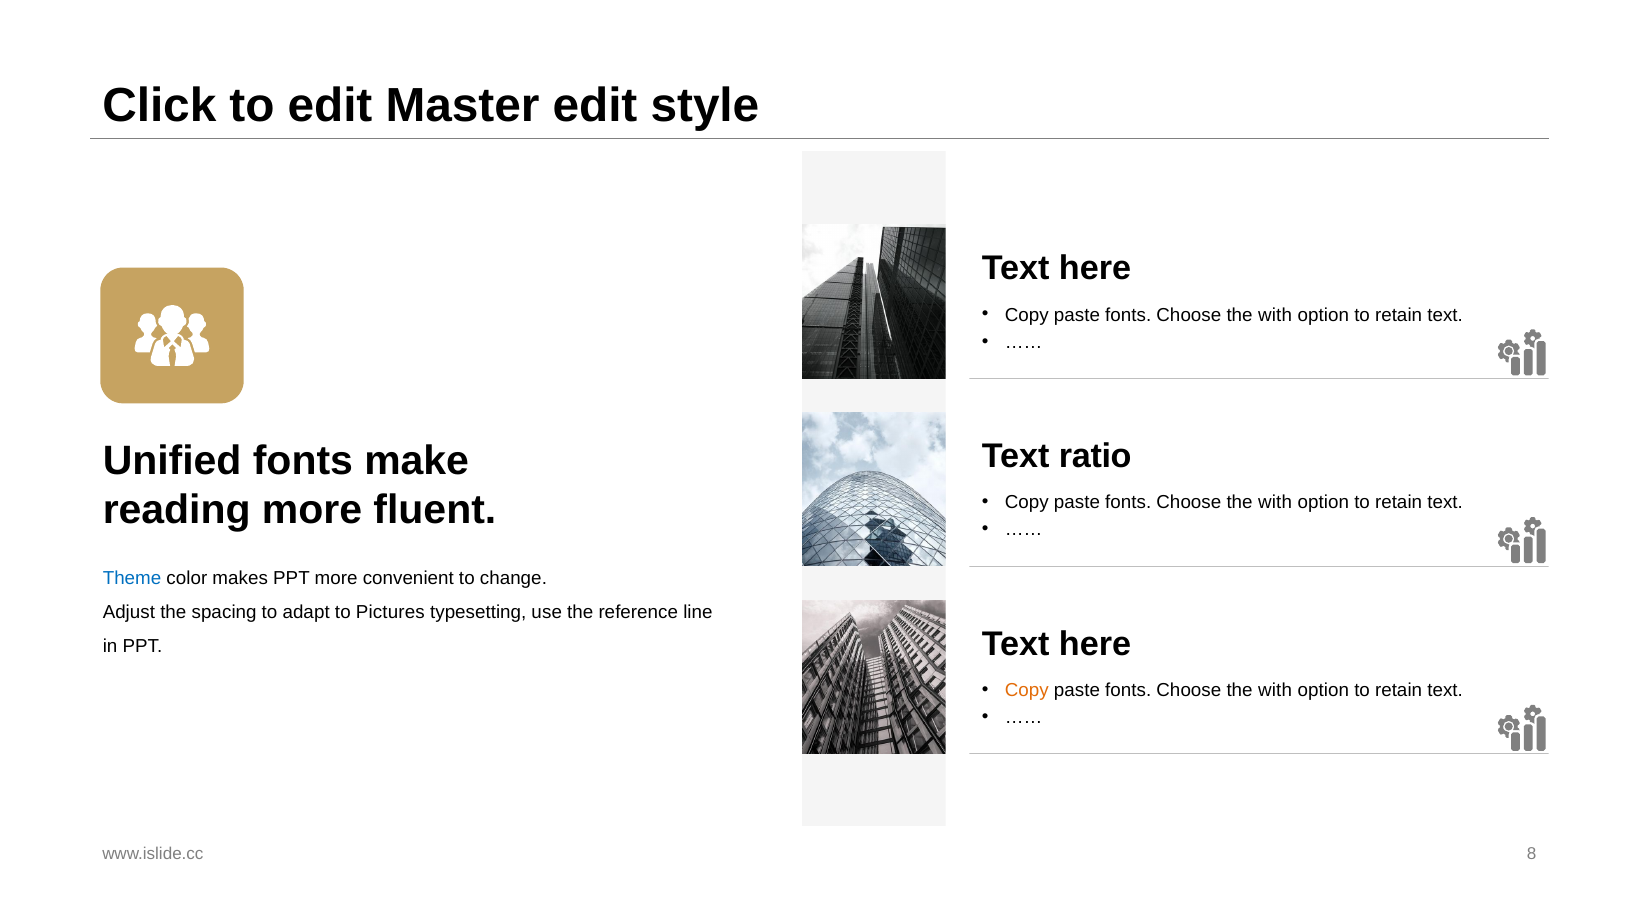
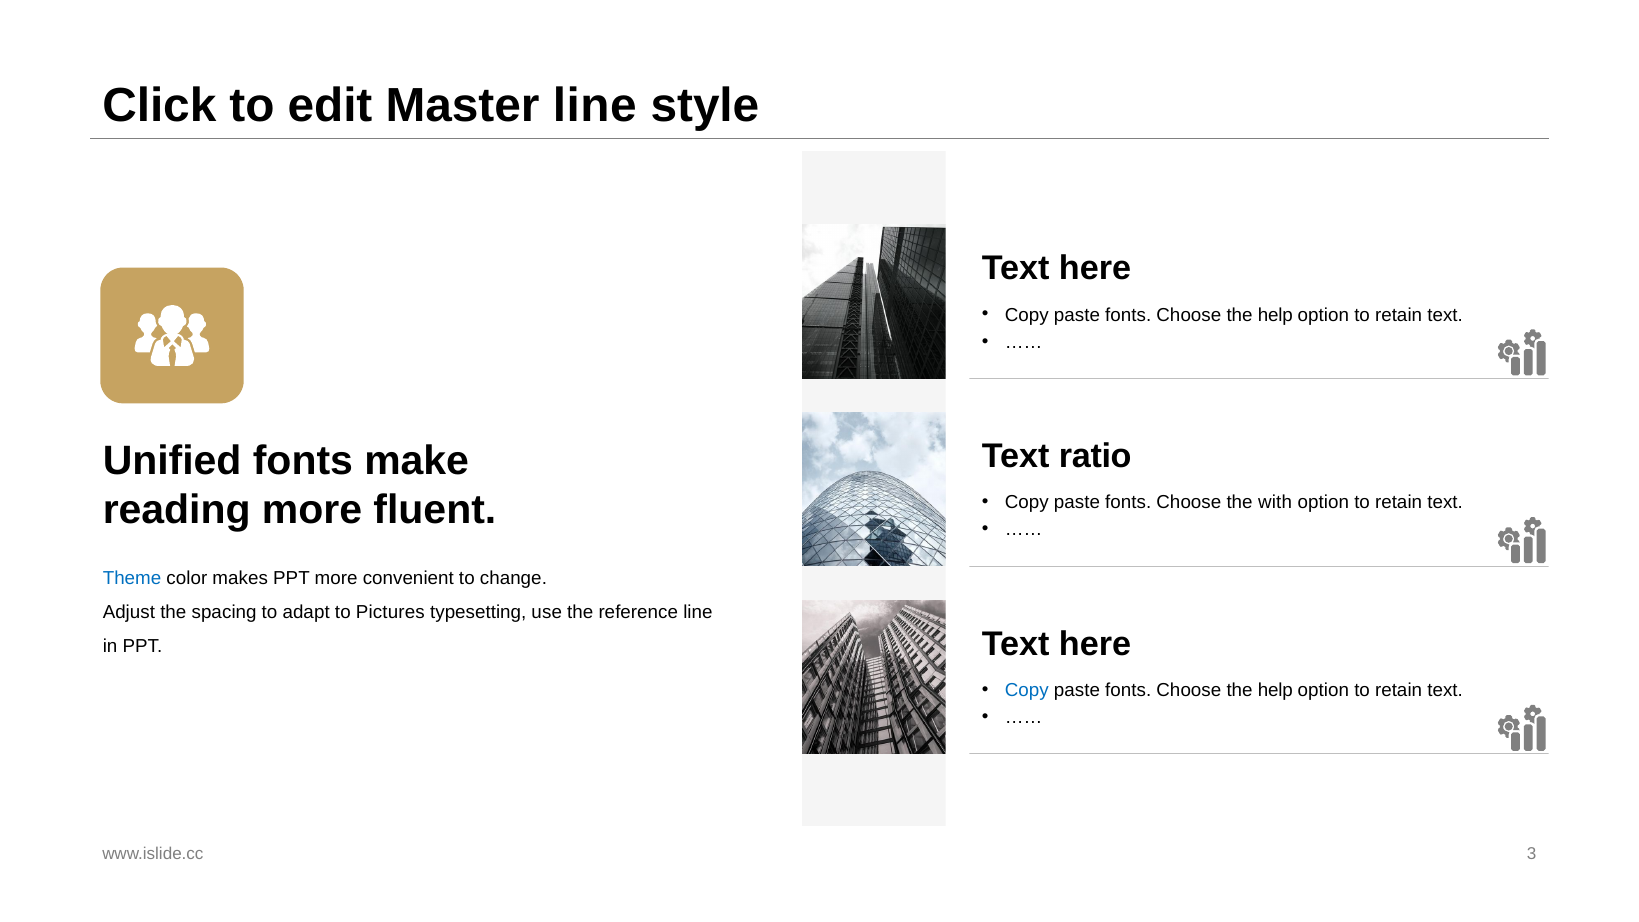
Master edit: edit -> line (595, 106)
with: with -> help (1275, 315)
Copy colour: orange -> blue (1027, 690)
with: with -> help (1275, 690)
8: 8 -> 3 (1532, 854)
